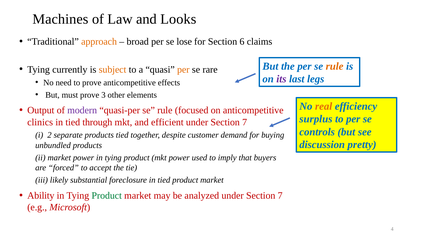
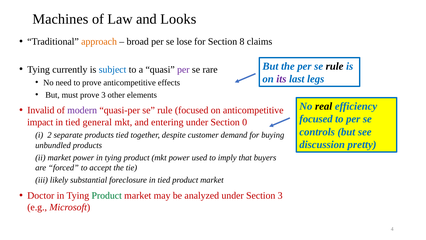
6: 6 -> 8 (242, 42)
rule colour: orange -> black (335, 66)
subject colour: orange -> blue (113, 69)
per colour: orange -> purple (183, 69)
real colour: orange -> black (324, 106)
Output: Output -> Invalid (41, 110)
surplus: surplus -> focused (316, 119)
clinics: clinics -> impact (40, 122)
through: through -> general (97, 122)
efficient: efficient -> entering (167, 122)
7: 7 -> 0 (245, 122)
Ability: Ability -> Doctor (41, 195)
analyzed under Section 7: 7 -> 3 (280, 195)
